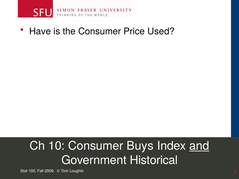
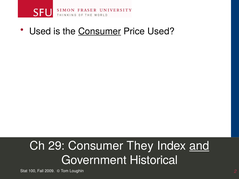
Have: Have -> Used (40, 31)
Consumer underline: none -> present (100, 31)
10: 10 -> 29 (57, 146)
Buys: Buys -> They (140, 146)
